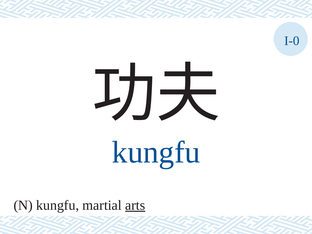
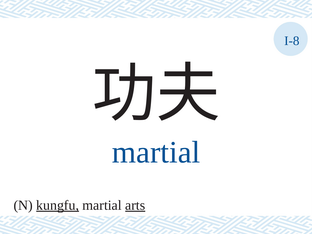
I-0: I-0 -> I-8 (292, 41)
kungfu: kungfu -> martial (156, 152)
kungfu underline: none -> present (58, 205)
